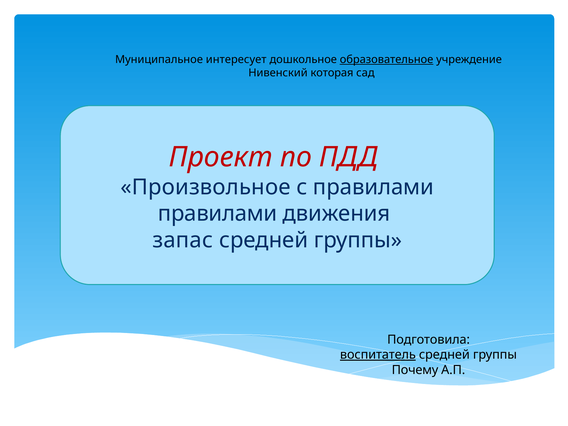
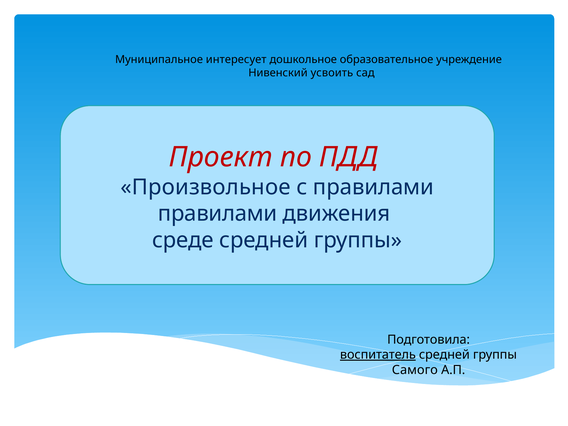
образовательное underline: present -> none (387, 60)
которая: которая -> усвоить (332, 73)
запас: запас -> среде (183, 240)
Почему: Почему -> Самого (415, 370)
